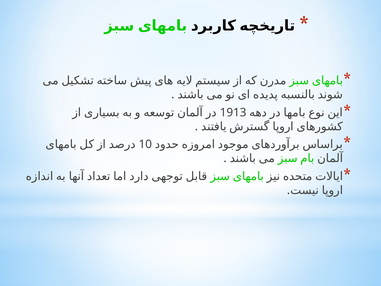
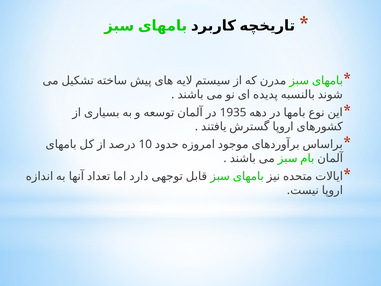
1913: 1913 -> 1935 (233, 112)
